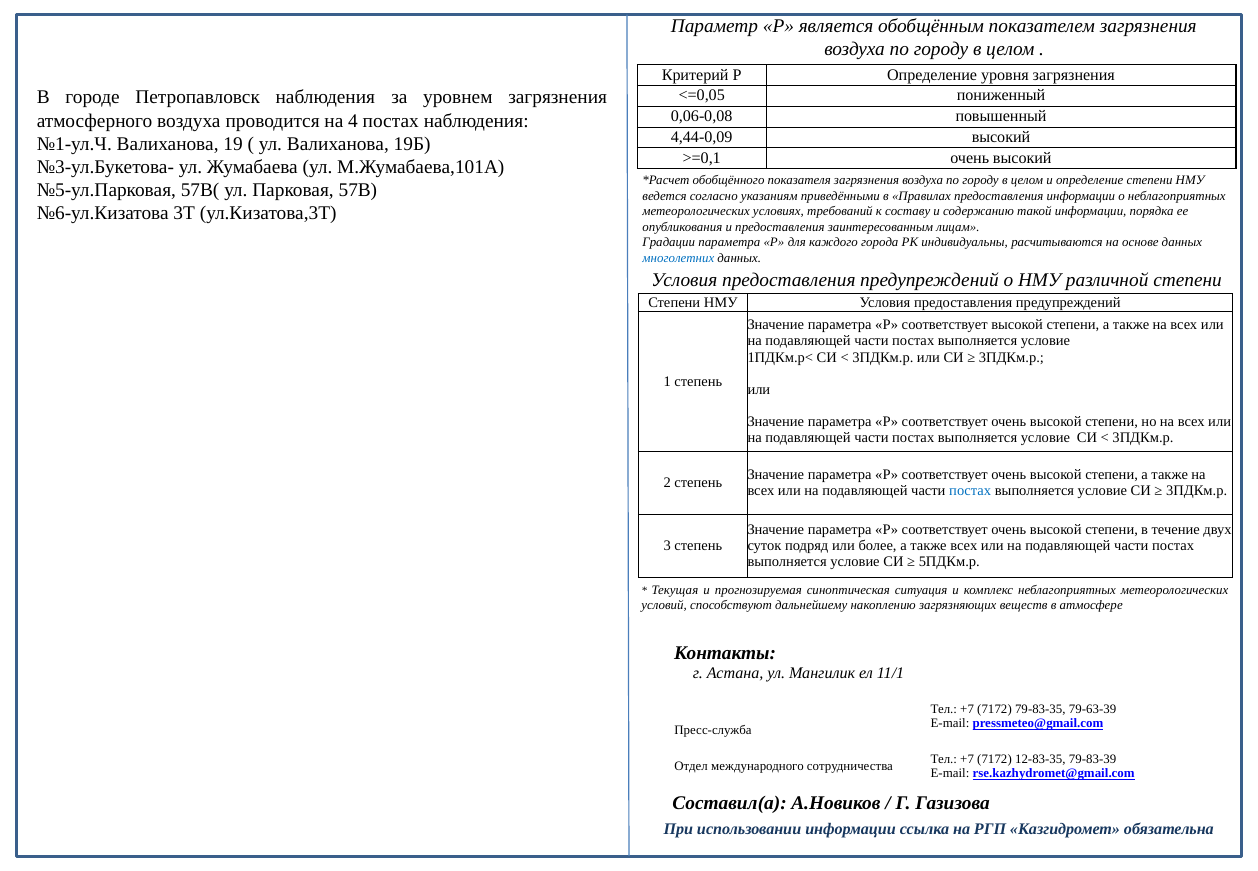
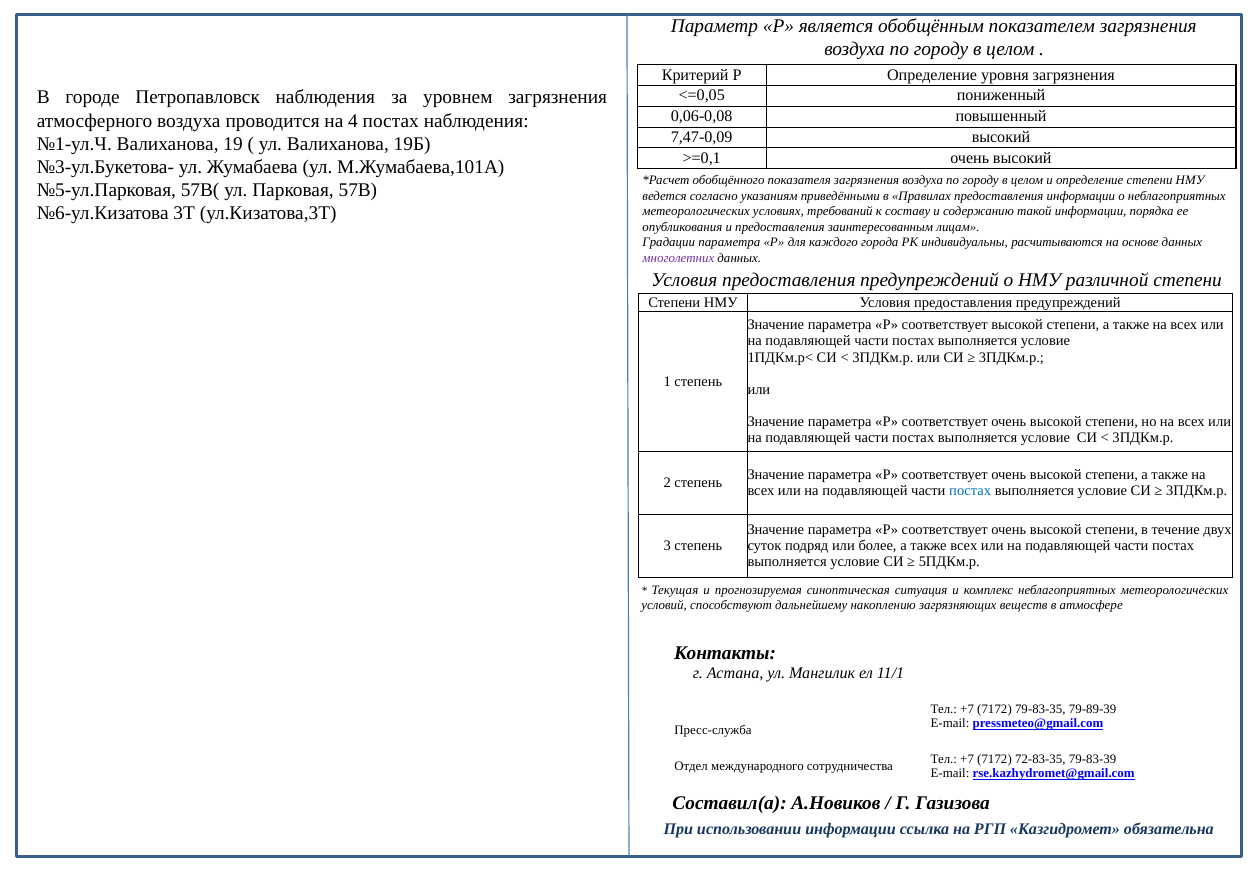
4,44-0,09: 4,44-0,09 -> 7,47-0,09 (702, 137)
многолетних colour: blue -> purple (678, 258)
79-63-39: 79-63-39 -> 79-89-39 (1093, 709)
12-83-35: 12-83-35 -> 72-83-35 (1040, 759)
